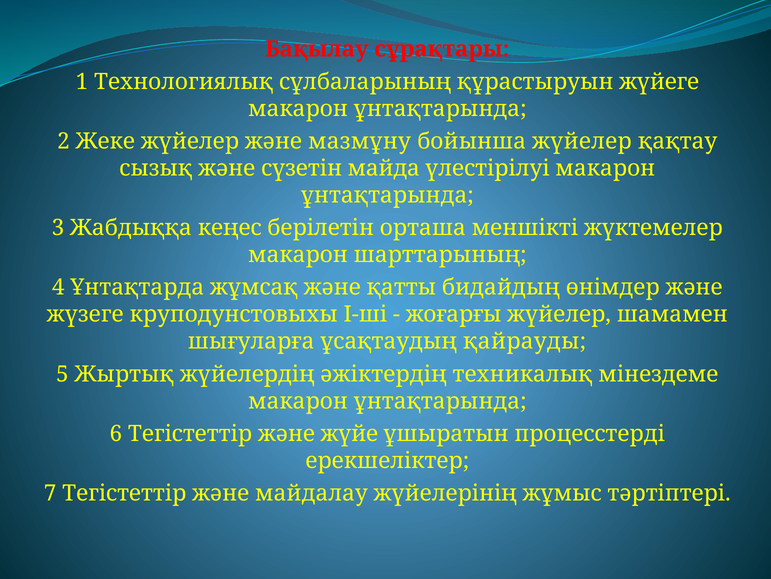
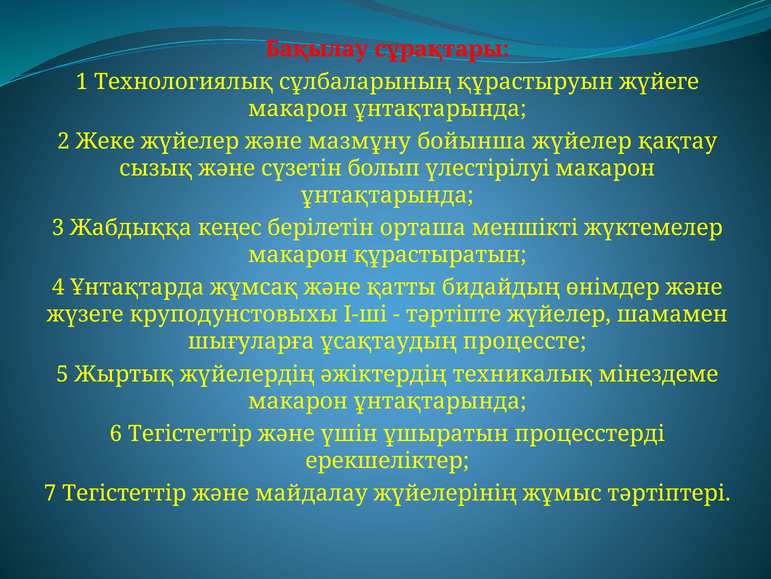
майда: майда -> болып (384, 168)
шарттарының: шарттарының -> құрастыратын (440, 255)
жоғарғы: жоғарғы -> тәртiпте (454, 314)
қайрауды: қайрауды -> процессте (525, 341)
жүйе: жүйе -> үшiн (349, 433)
